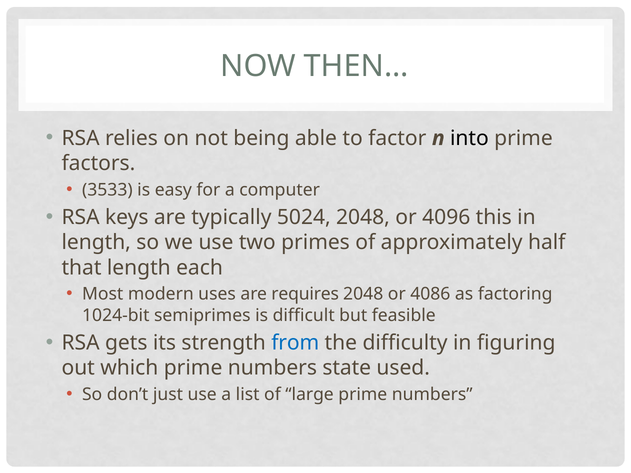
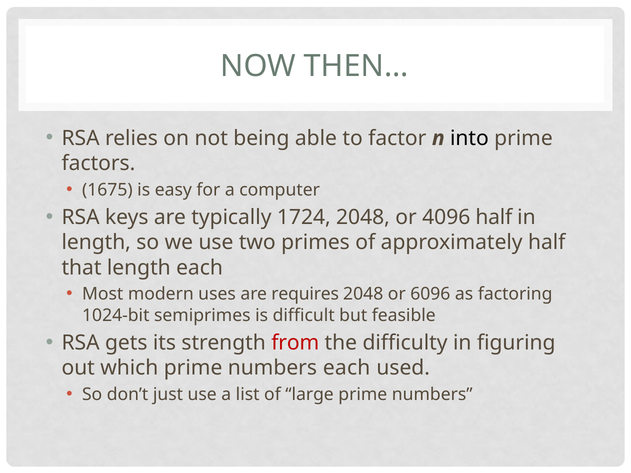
3533: 3533 -> 1675 (107, 190)
5024: 5024 -> 1724 (304, 217)
4096 this: this -> half (494, 217)
4086: 4086 -> 6096 (430, 294)
from colour: blue -> red (295, 343)
numbers state: state -> each (347, 368)
